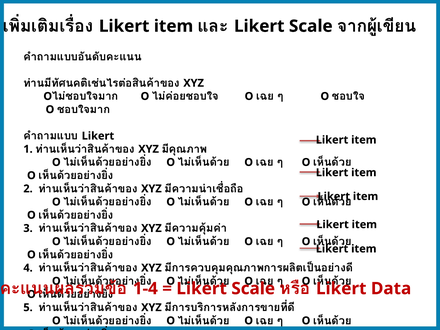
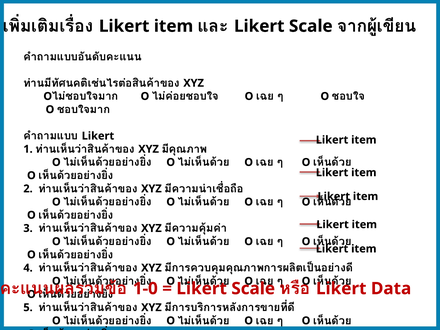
1-4: 1-4 -> 1-0 (145, 289)
